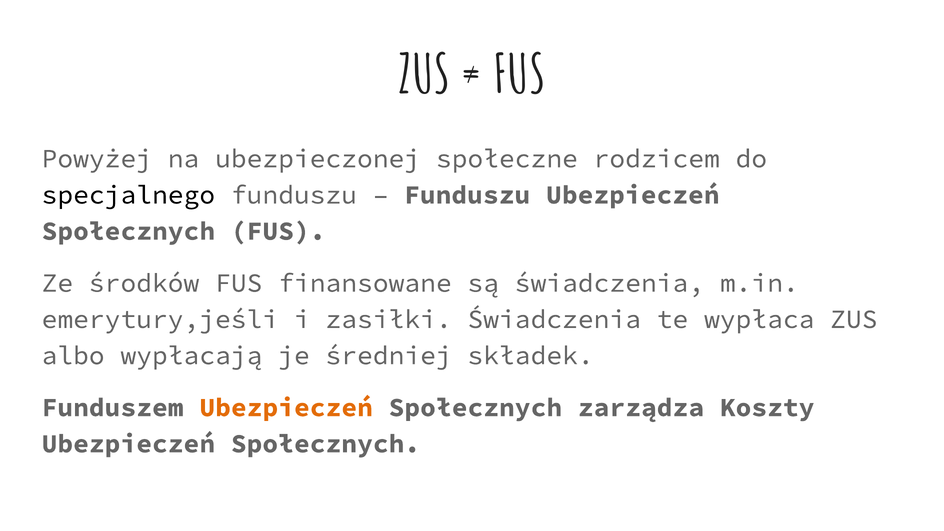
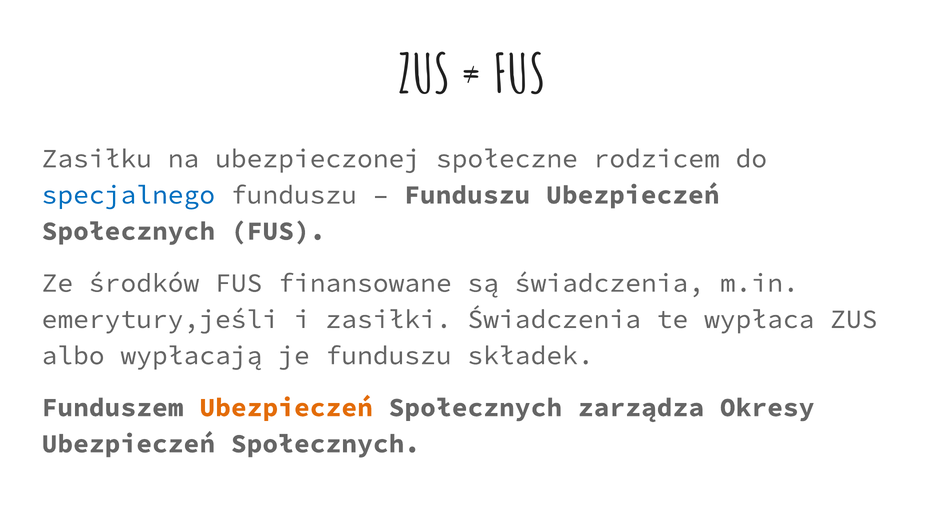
Powyżej: Powyżej -> Zasiłku (97, 159)
specjalnego colour: black -> blue (128, 195)
je średniej: średniej -> funduszu (389, 356)
Koszty: Koszty -> Okresy (767, 407)
